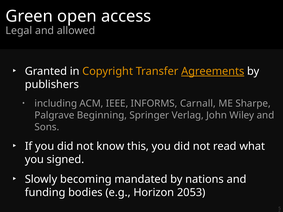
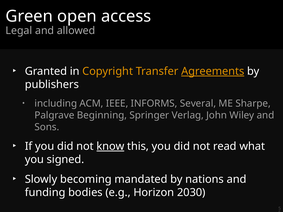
Carnall: Carnall -> Several (198, 104)
know underline: none -> present (110, 146)
2053: 2053 -> 2030 (191, 193)
